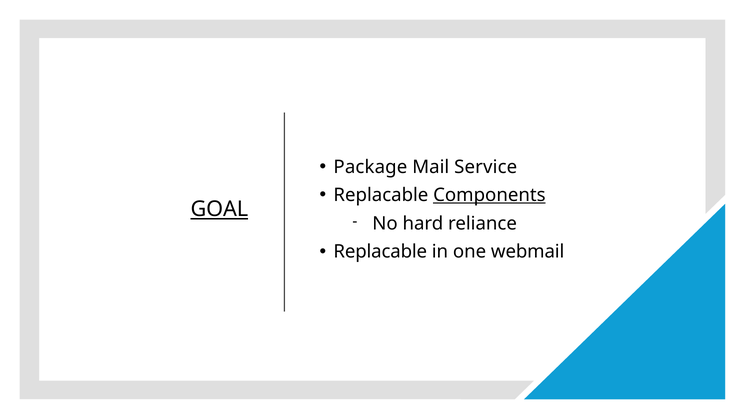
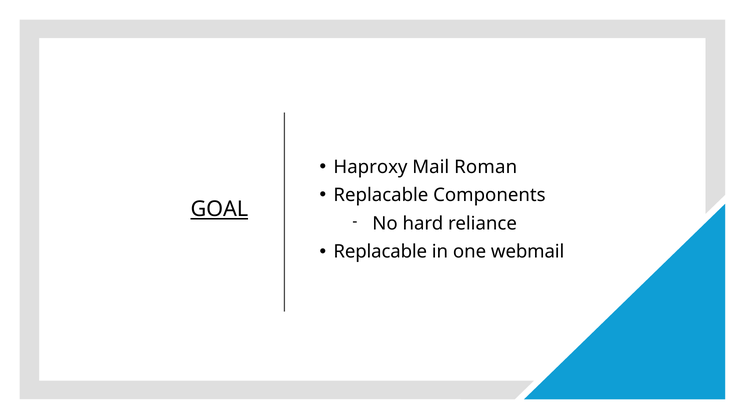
Package: Package -> Haproxy (370, 167)
Service: Service -> Roman (486, 167)
Components underline: present -> none (489, 195)
